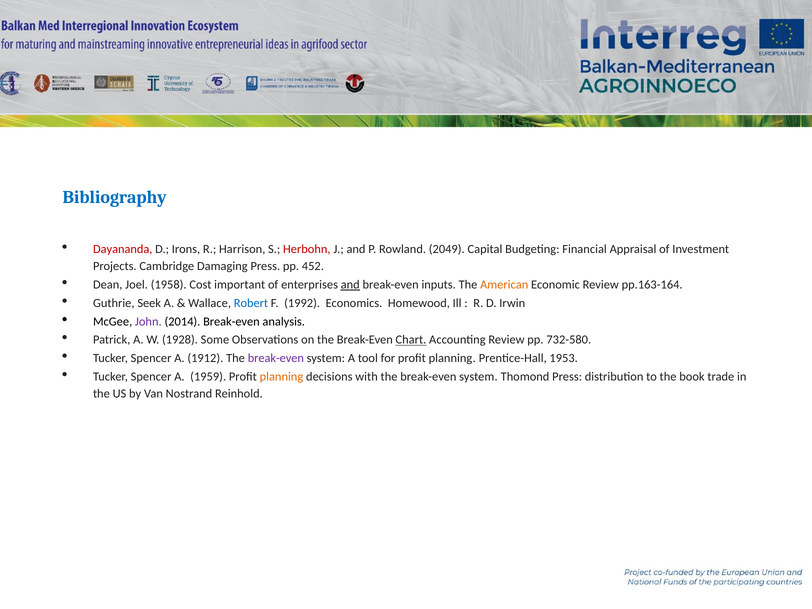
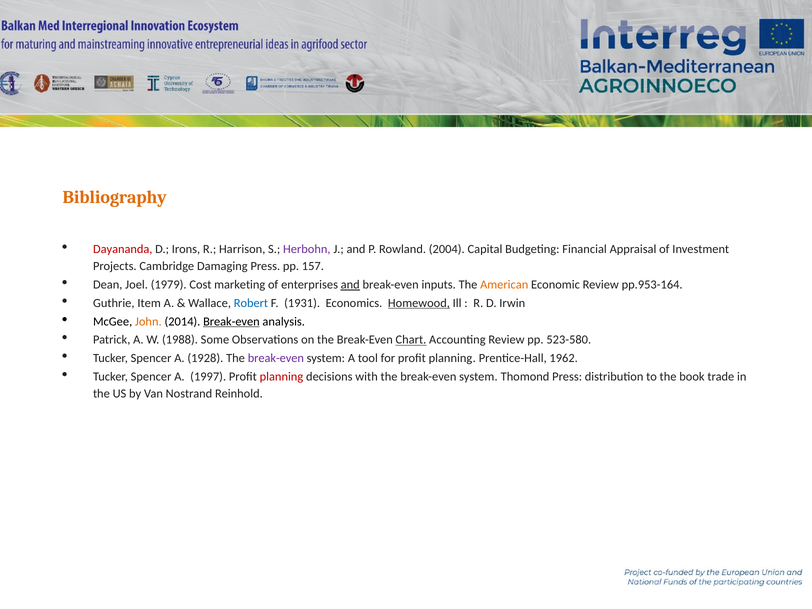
Bibliography colour: blue -> orange (115, 197)
Herbohn colour: red -> purple (307, 249)
2049: 2049 -> 2004 (447, 249)
452: 452 -> 157 (313, 266)
1958: 1958 -> 1979 (169, 285)
important: important -> marketing (240, 285)
pp.163-164: pp.163-164 -> pp.953-164 (652, 285)
Seek: Seek -> Item (149, 303)
1992: 1992 -> 1931 (302, 303)
Homewood underline: none -> present (419, 303)
John colour: purple -> orange (148, 321)
Break-even underline: none -> present (231, 321)
1928: 1928 -> 1988 (180, 340)
732-580: 732-580 -> 523-580 (569, 340)
1912: 1912 -> 1928 (205, 358)
1953: 1953 -> 1962 (564, 358)
1959: 1959 -> 1997 (208, 377)
planning colour: orange -> red (281, 377)
